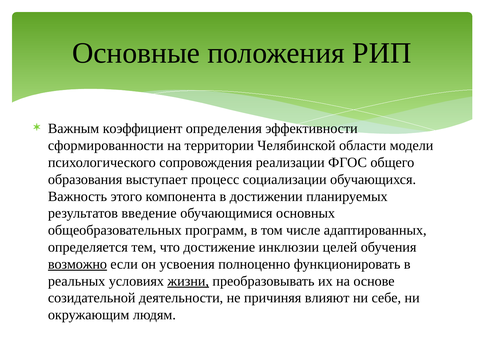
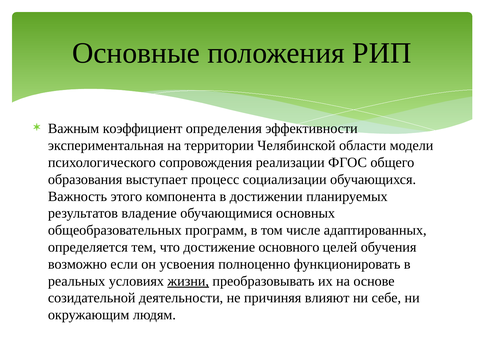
сформированности: сформированности -> экспериментальная (106, 146)
введение: введение -> владение (149, 213)
инклюзии: инклюзии -> основного (289, 247)
возможно underline: present -> none (77, 264)
